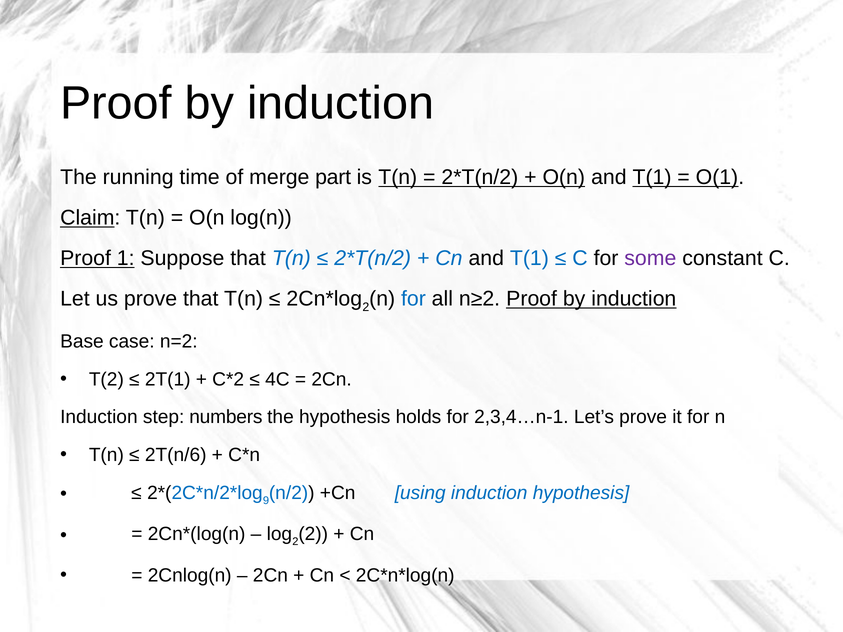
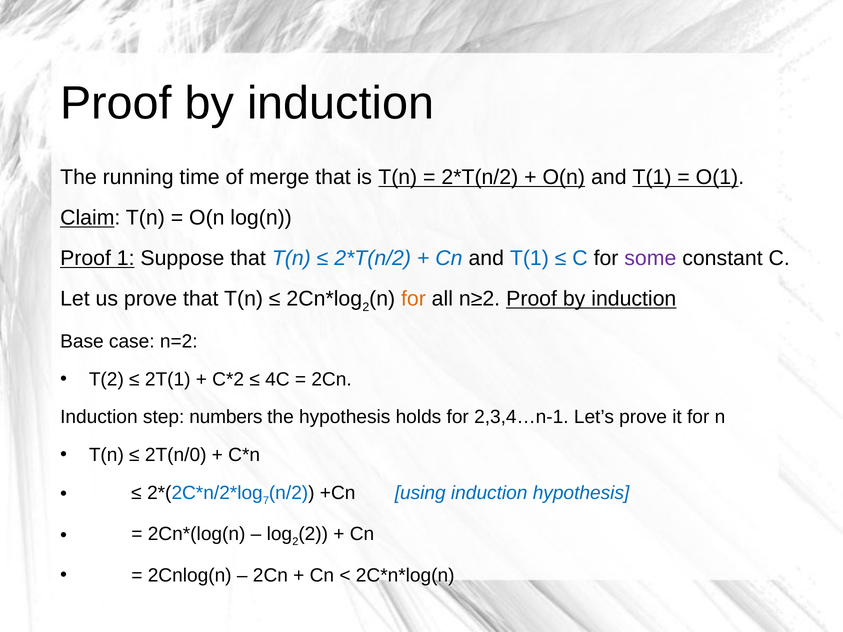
merge part: part -> that (333, 177)
for colour: blue -> orange (413, 299)
2T(n/6: 2T(n/6 -> 2T(n/0 (176, 455)
9: 9 -> 7 (266, 501)
